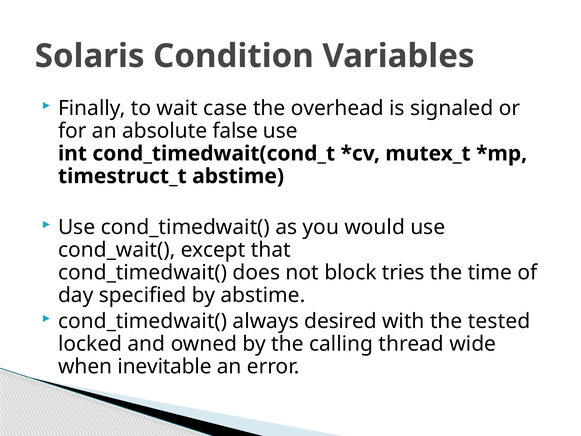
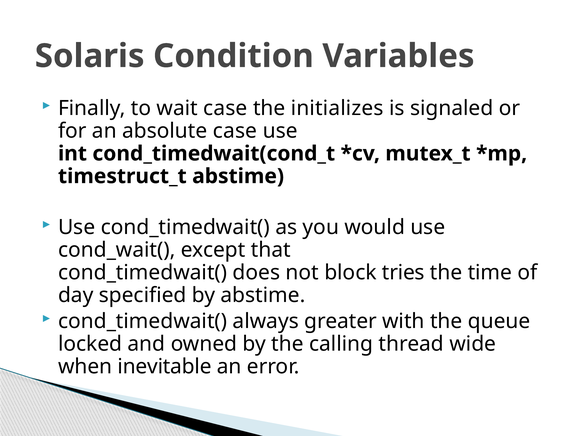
overhead: overhead -> initializes (337, 108)
absolute false: false -> case (235, 131)
desired: desired -> greater (341, 321)
tested: tested -> queue (499, 321)
